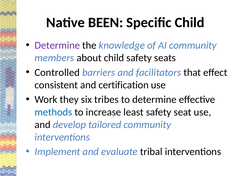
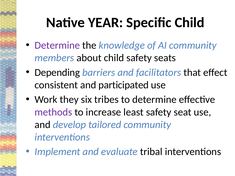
BEEN: BEEN -> YEAR (106, 23)
Controlled: Controlled -> Depending (57, 73)
certification: certification -> participated (124, 85)
methods colour: blue -> purple (53, 112)
